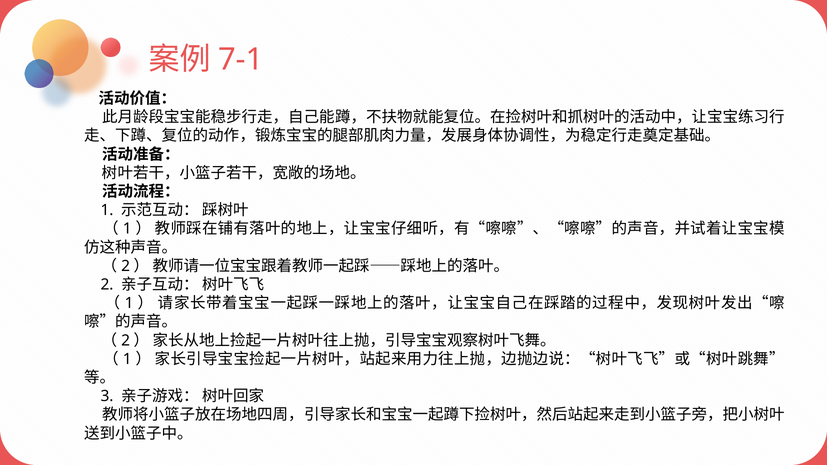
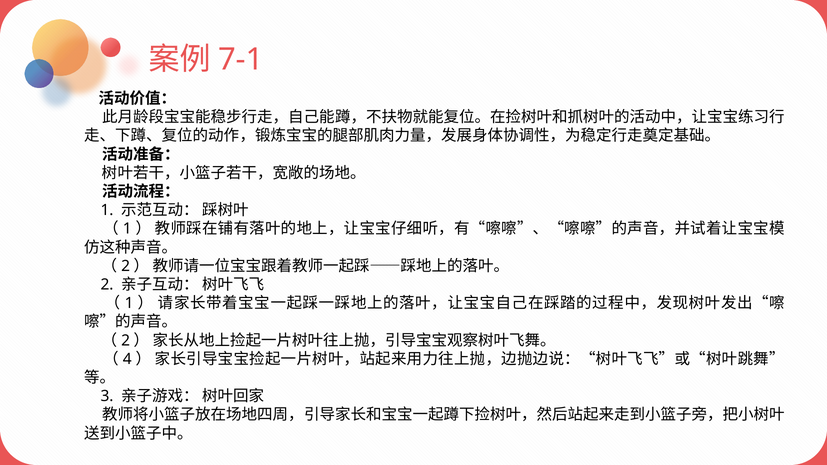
1: 1 -> 4 (127, 359)
